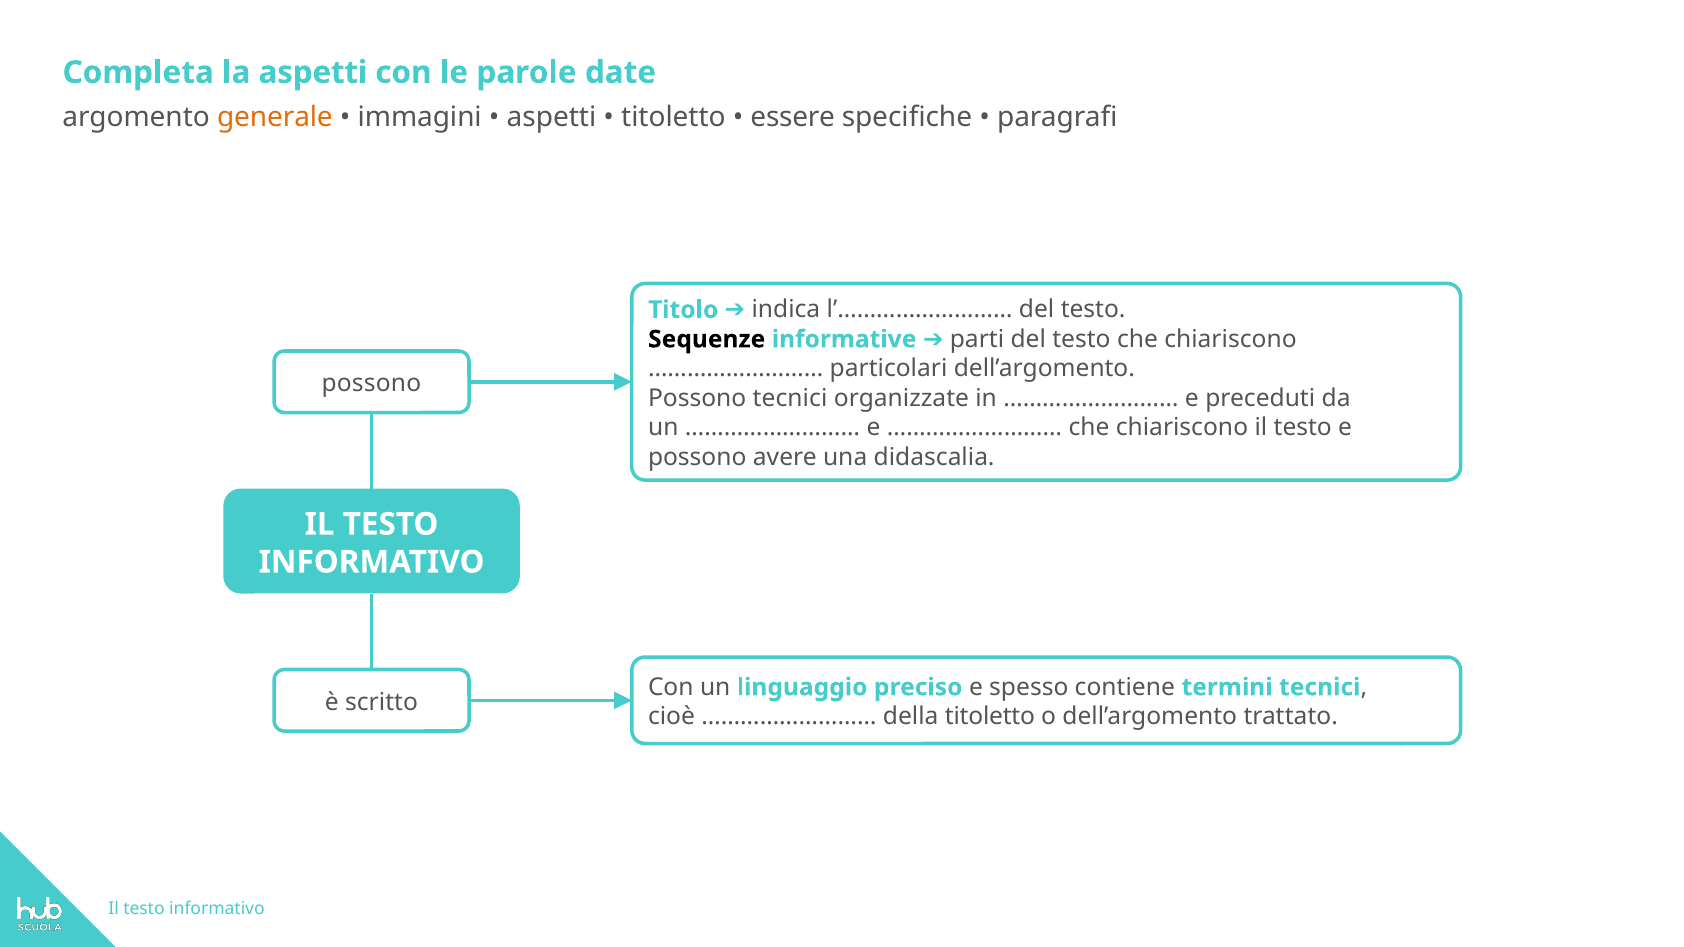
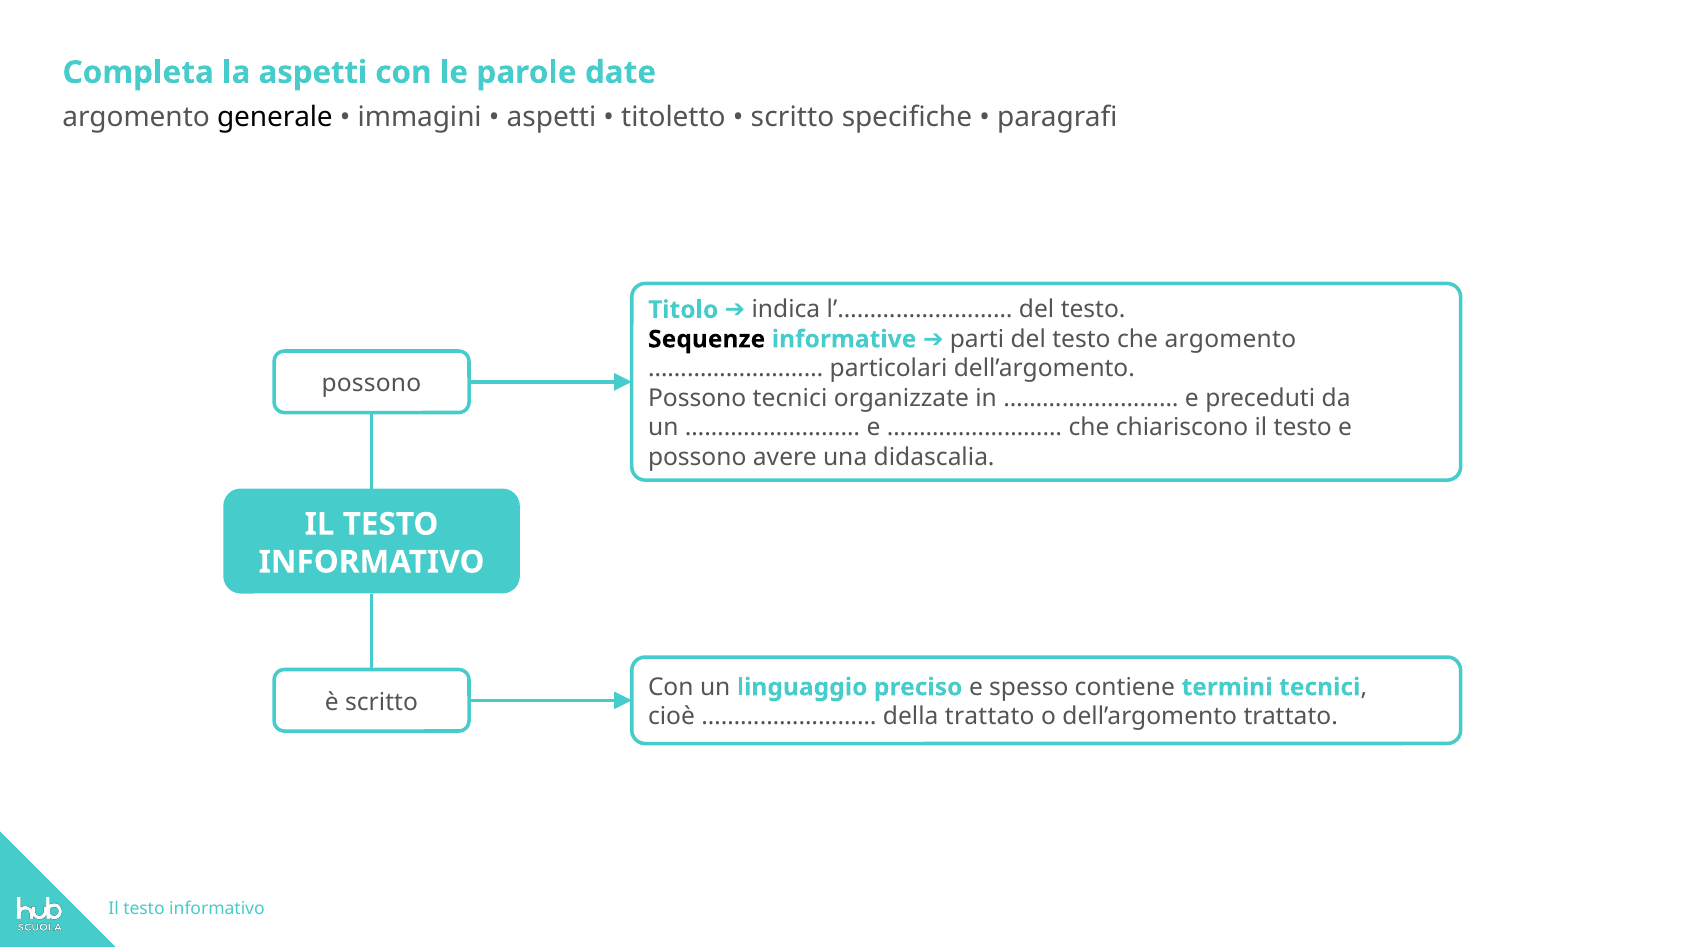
generale colour: orange -> black (275, 117)
essere: essere -> scritto (793, 117)
testo che chiariscono: chiariscono -> argomento (1230, 339)
della titoletto: titoletto -> trattato (990, 717)
